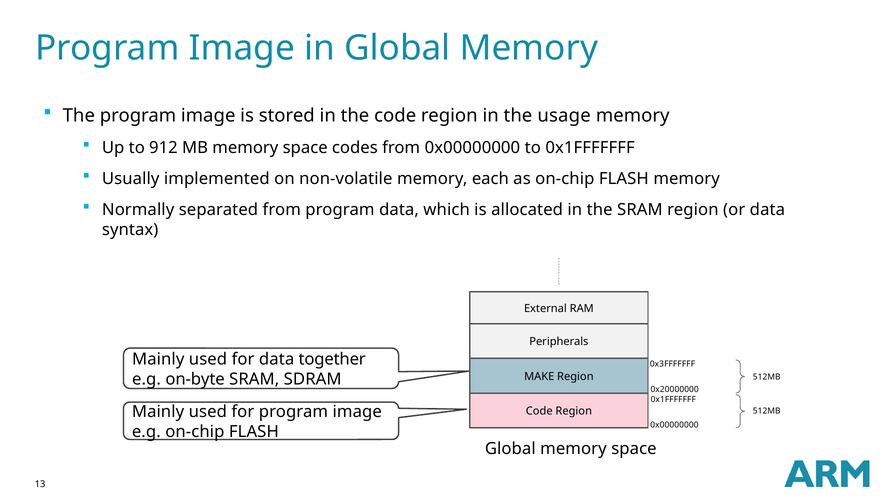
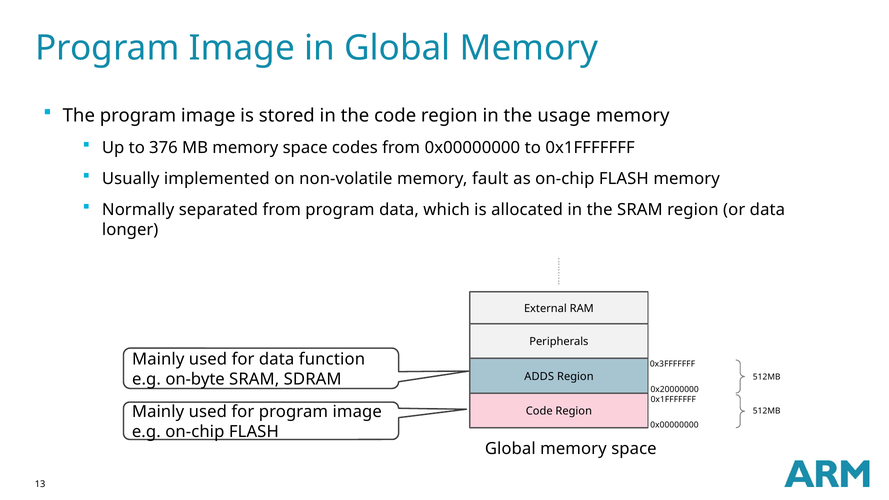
912: 912 -> 376 (163, 148)
each: each -> fault (490, 179)
syntax: syntax -> longer (130, 230)
together: together -> function (332, 360)
MAKE: MAKE -> ADDS (539, 377)
